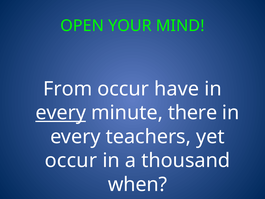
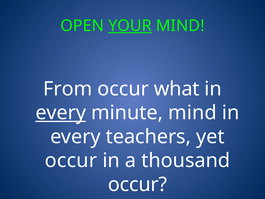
YOUR underline: none -> present (130, 26)
have: have -> what (177, 89)
minute there: there -> mind (192, 113)
when: when -> occur (138, 184)
